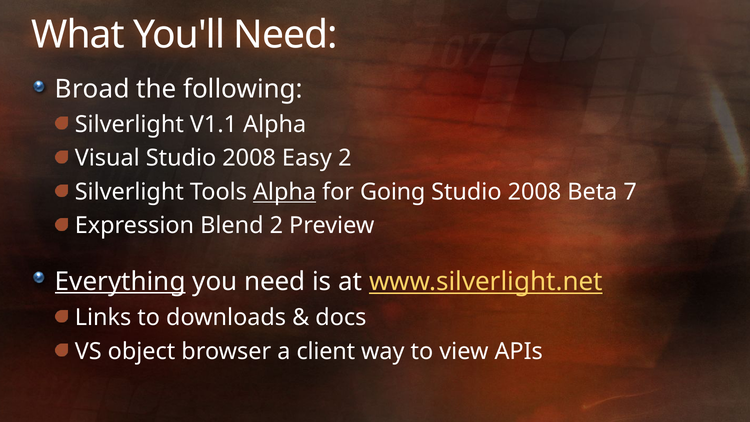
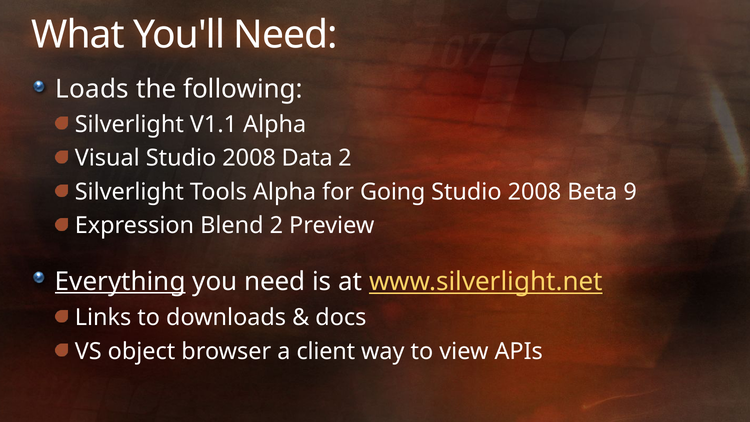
Broad: Broad -> Loads (92, 89)
Easy: Easy -> Data (307, 158)
Alpha underline: present -> none (285, 192)
7: 7 -> 9 (630, 192)
